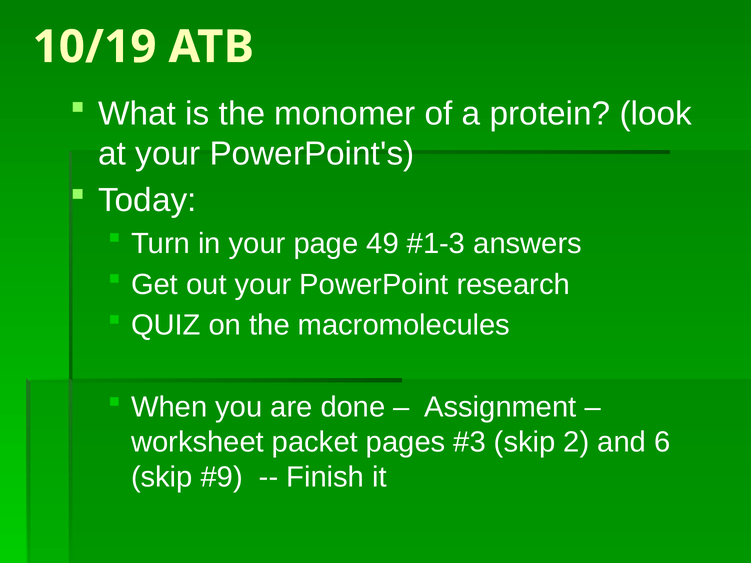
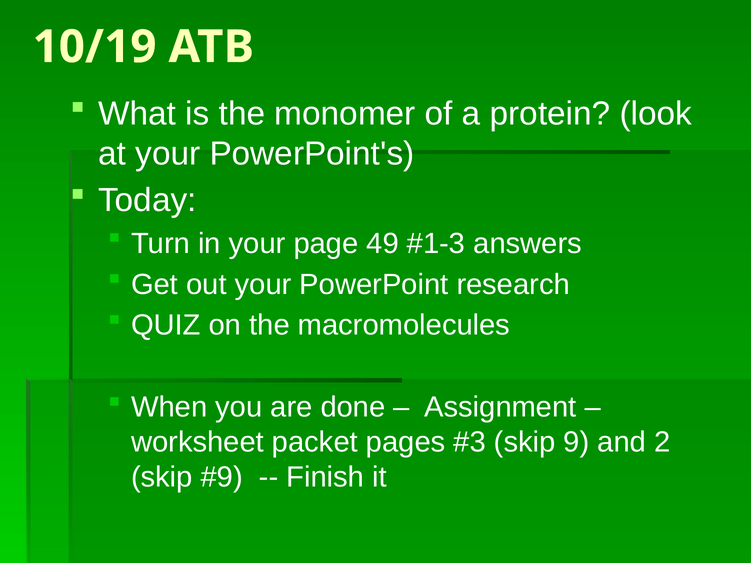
2: 2 -> 9 (576, 442)
6: 6 -> 2 (662, 442)
